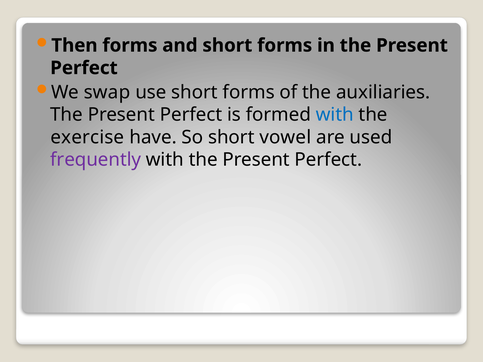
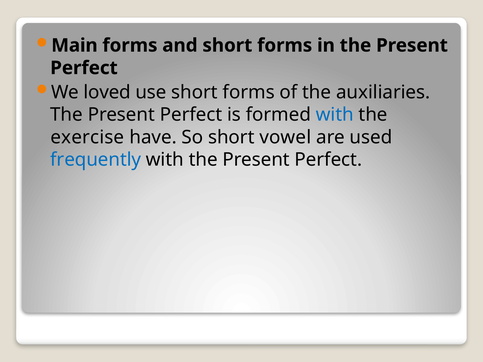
Then: Then -> Main (74, 45)
swap: swap -> loved (107, 92)
frequently colour: purple -> blue (96, 160)
